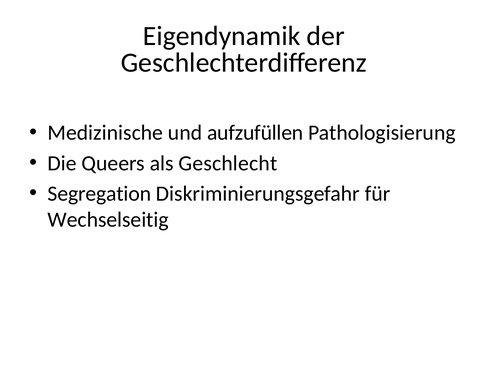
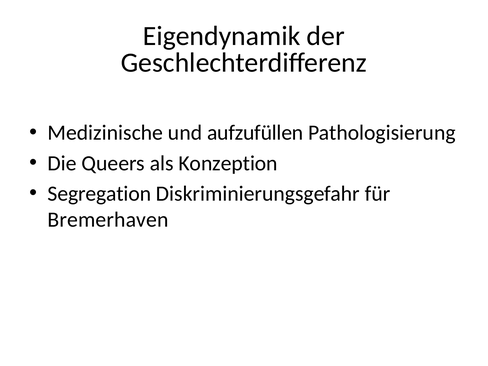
Geschlecht: Geschlecht -> Konzeption (228, 163)
Wechselseitig: Wechselseitig -> Bremerhaven (108, 220)
